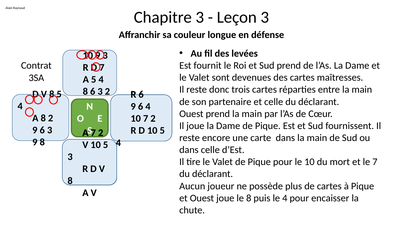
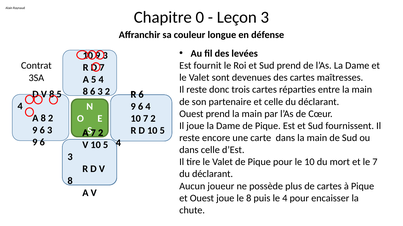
Chapitre 3: 3 -> 0 (200, 17)
8: 8 -> 6 (42, 143)
